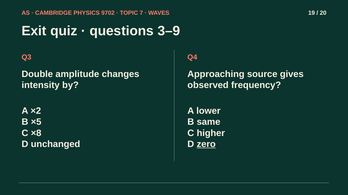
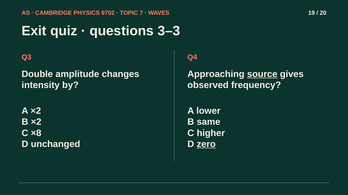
3–9: 3–9 -> 3–3 (169, 31)
source underline: none -> present (262, 74)
B ×5: ×5 -> ×2 (36, 122)
